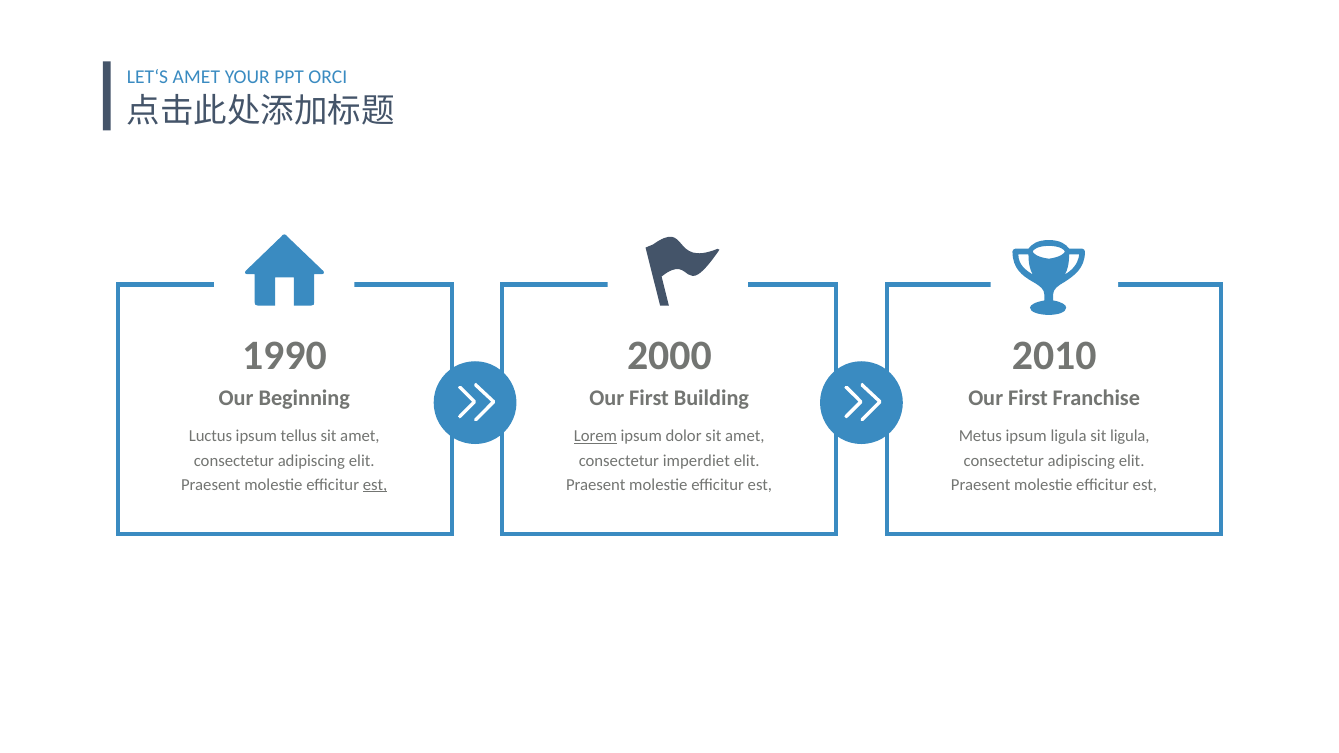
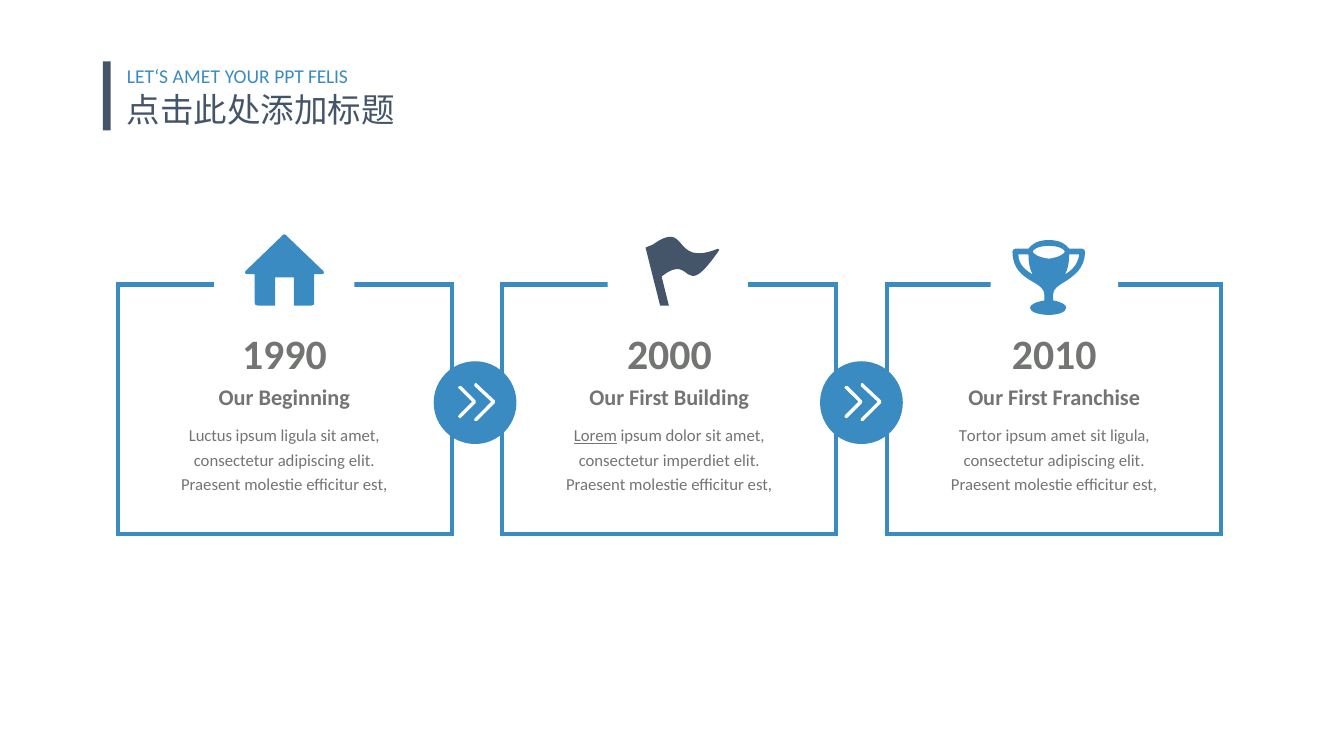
ORCI: ORCI -> FELIS (328, 77)
ipsum tellus: tellus -> ligula (299, 437)
Metus: Metus -> Tortor (980, 437)
ipsum ligula: ligula -> amet (1068, 437)
est underline: present -> none (375, 485)
